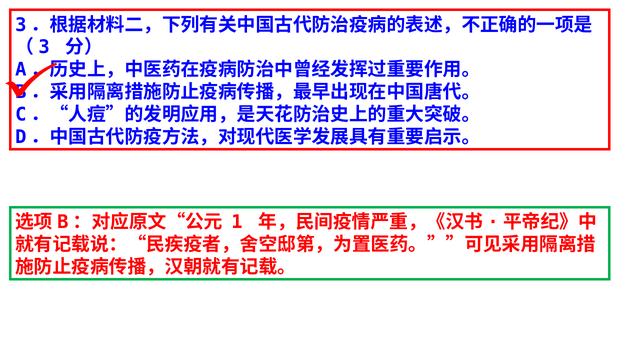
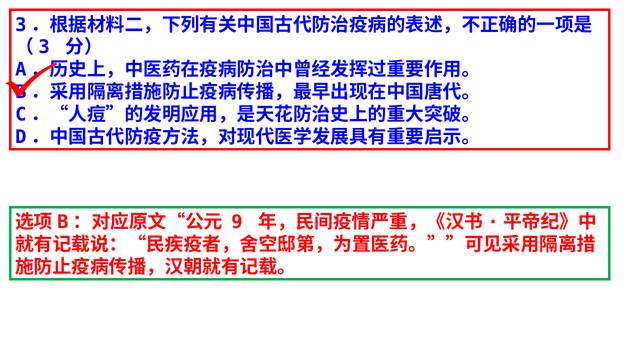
1: 1 -> 9 (237, 222)
